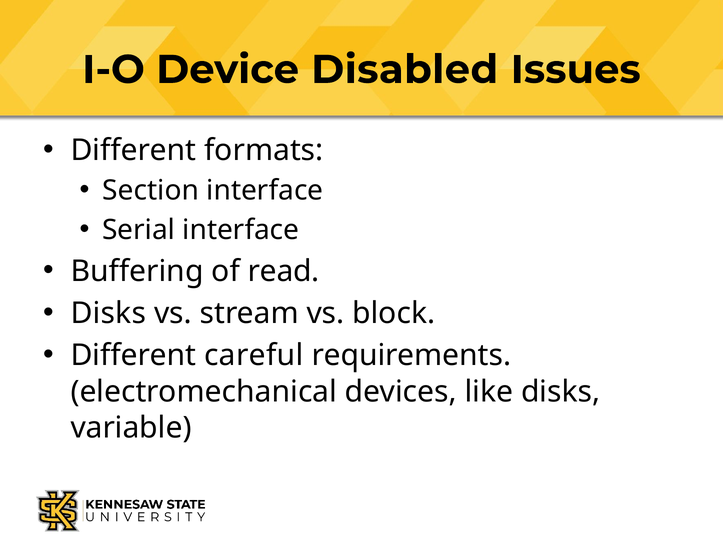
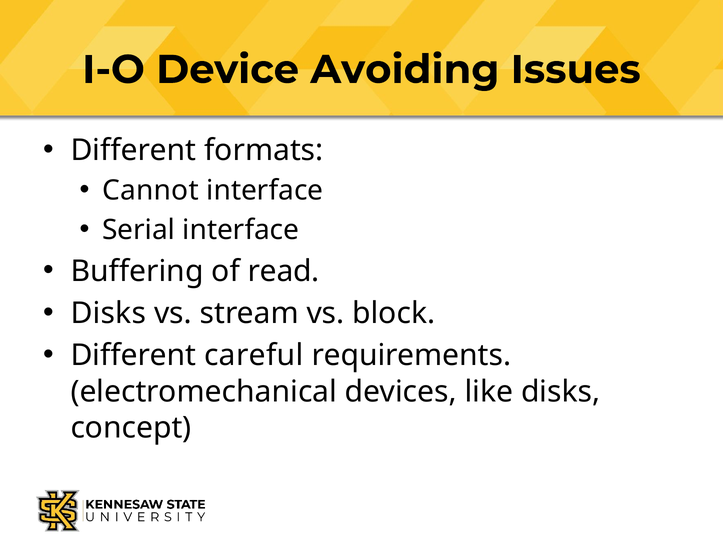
Disabled: Disabled -> Avoiding (405, 70)
Section: Section -> Cannot (151, 191)
variable: variable -> concept (131, 428)
